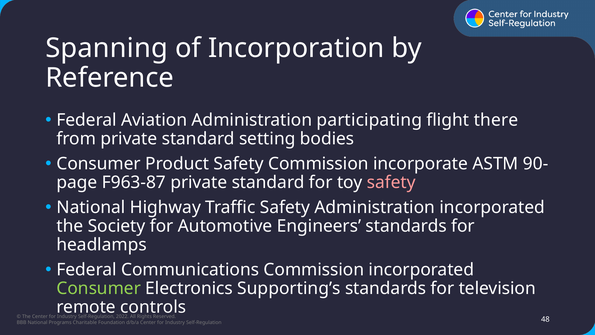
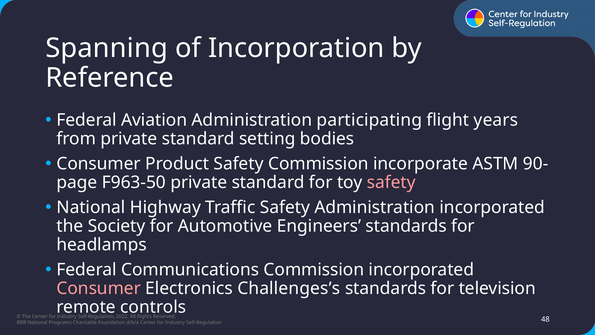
there: there -> years (496, 120)
F963-87: F963-87 -> F963-50 (134, 182)
Consumer colour: light green -> pink (99, 288)
Supporting’s: Supporting’s -> Challenges’s (289, 288)
